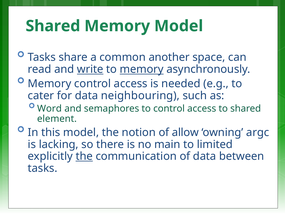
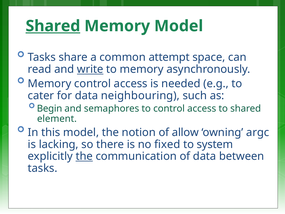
Shared underline: none -> present (53, 26)
another: another -> attempt (169, 57)
memory underline: present -> none (142, 69)
Word: Word -> Begin (50, 108)
main: main -> fixed (167, 144)
limited: limited -> system (215, 144)
